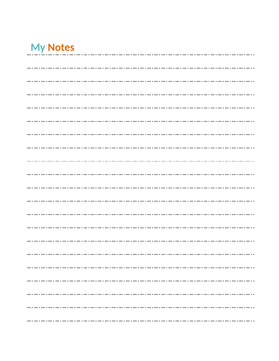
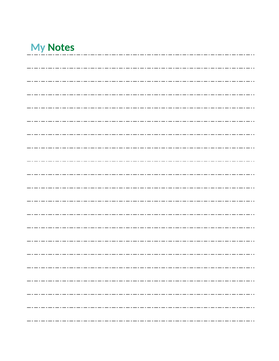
Notes colour: orange -> green (61, 47)
